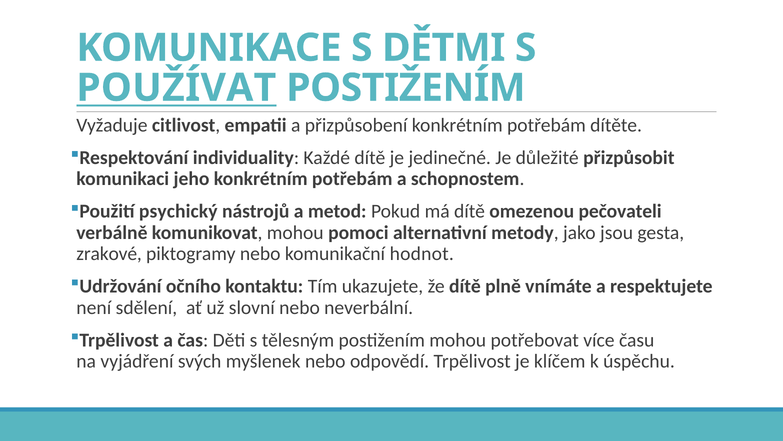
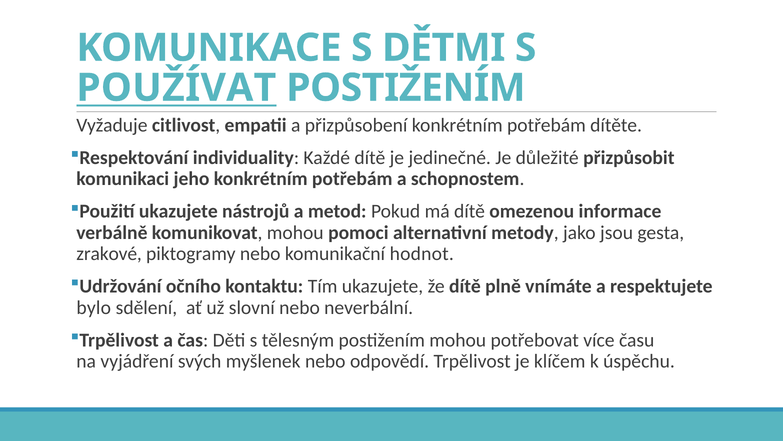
Použití psychický: psychický -> ukazujete (178, 211)
pečovateli: pečovateli -> informace (620, 211)
není: není -> bylo (94, 307)
